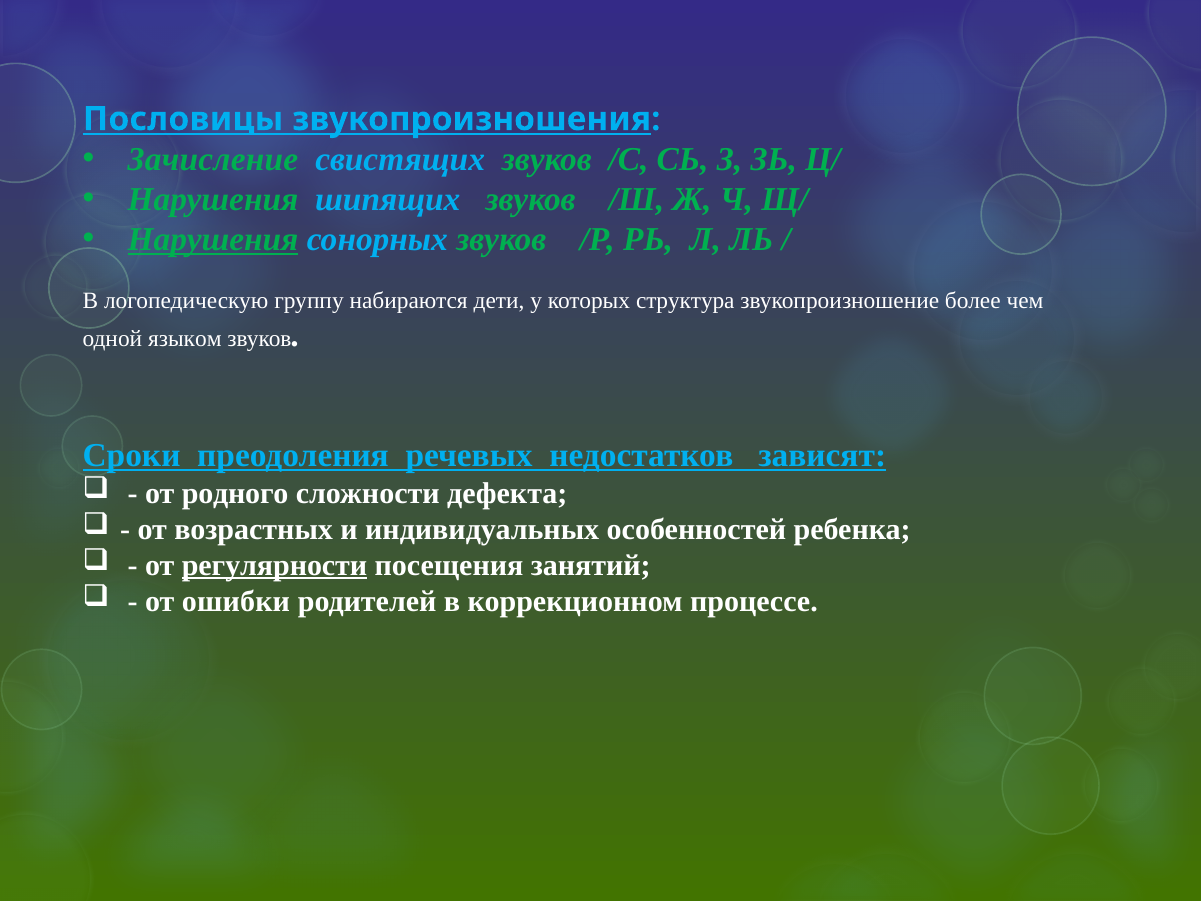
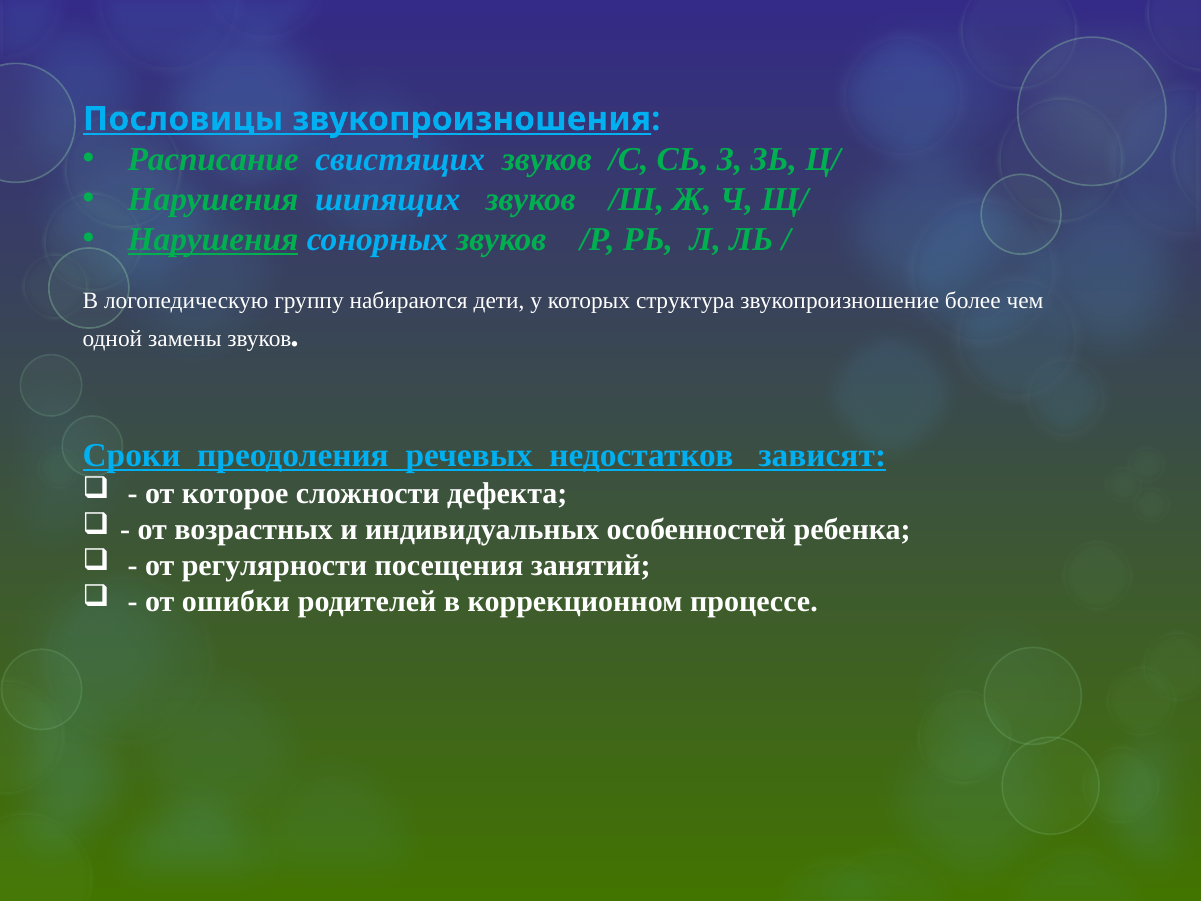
Зачисление: Зачисление -> Расписание (213, 159)
языком: языком -> замены (185, 339)
родного: родного -> которое (235, 493)
регулярности underline: present -> none (275, 565)
